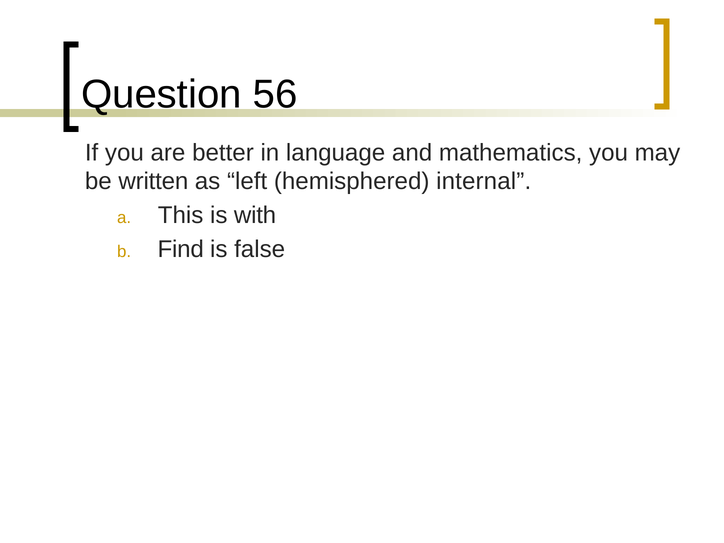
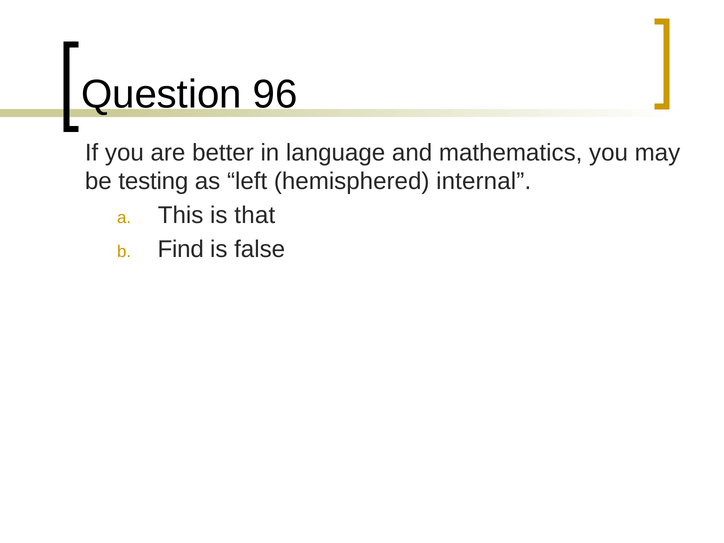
56: 56 -> 96 (275, 95)
written: written -> testing (153, 181)
with: with -> that (255, 215)
